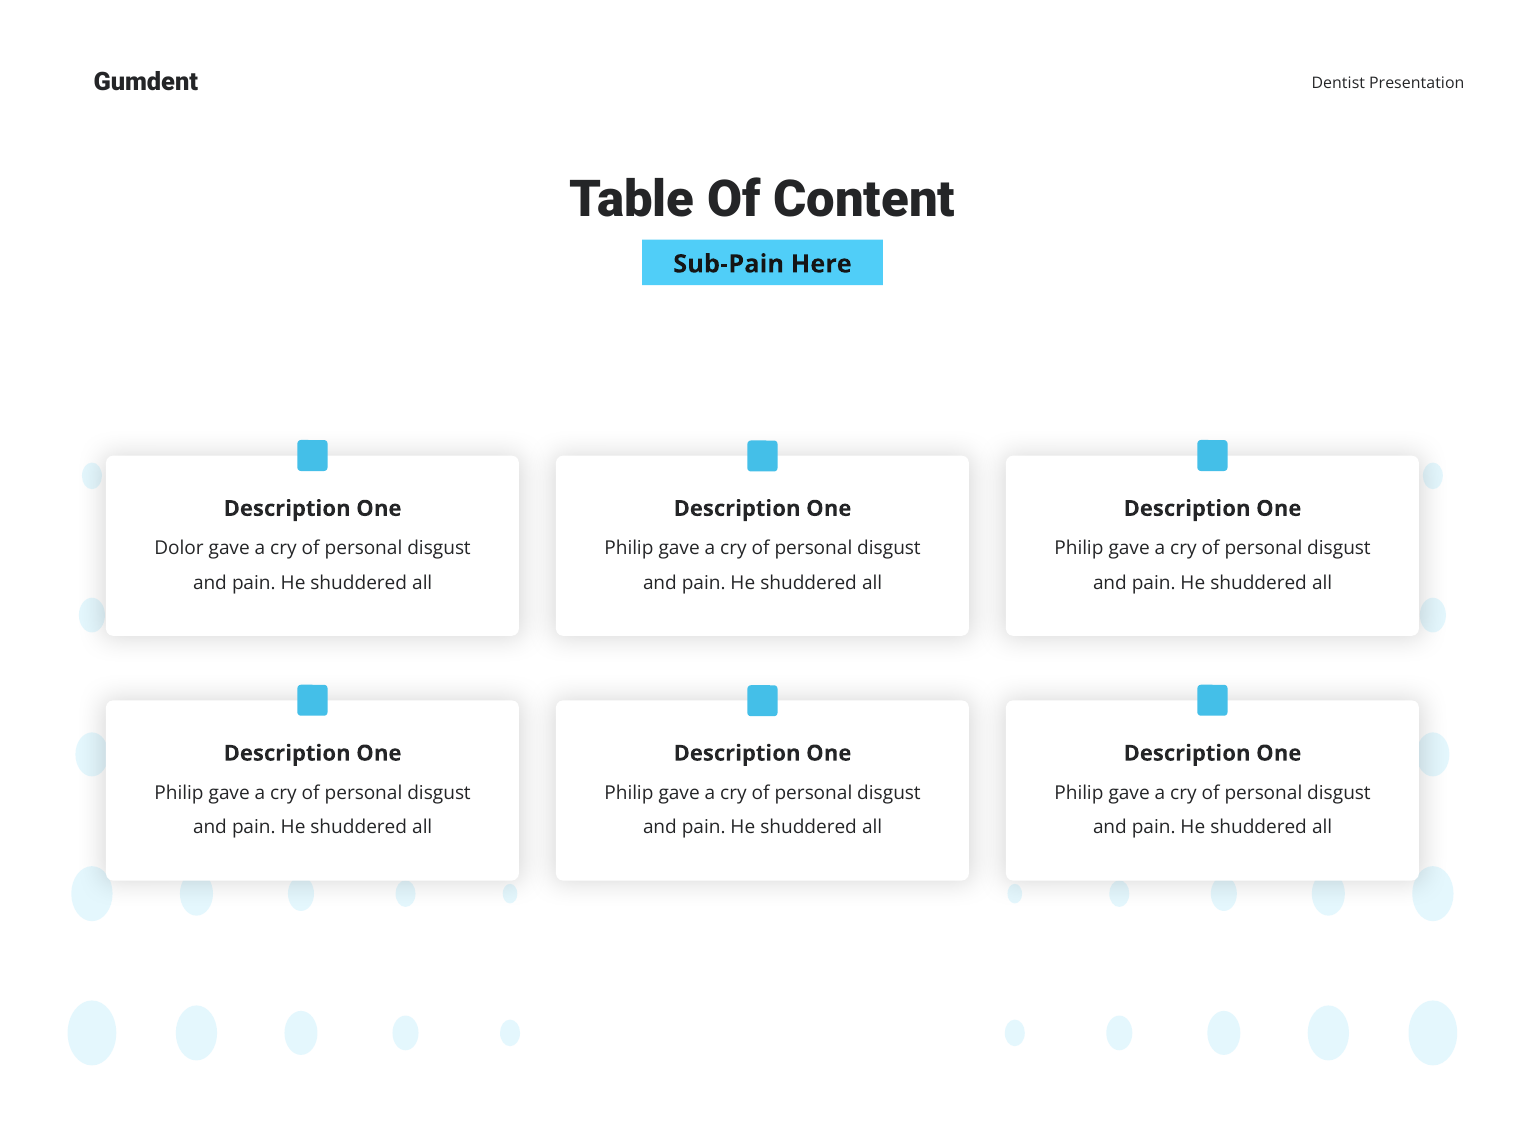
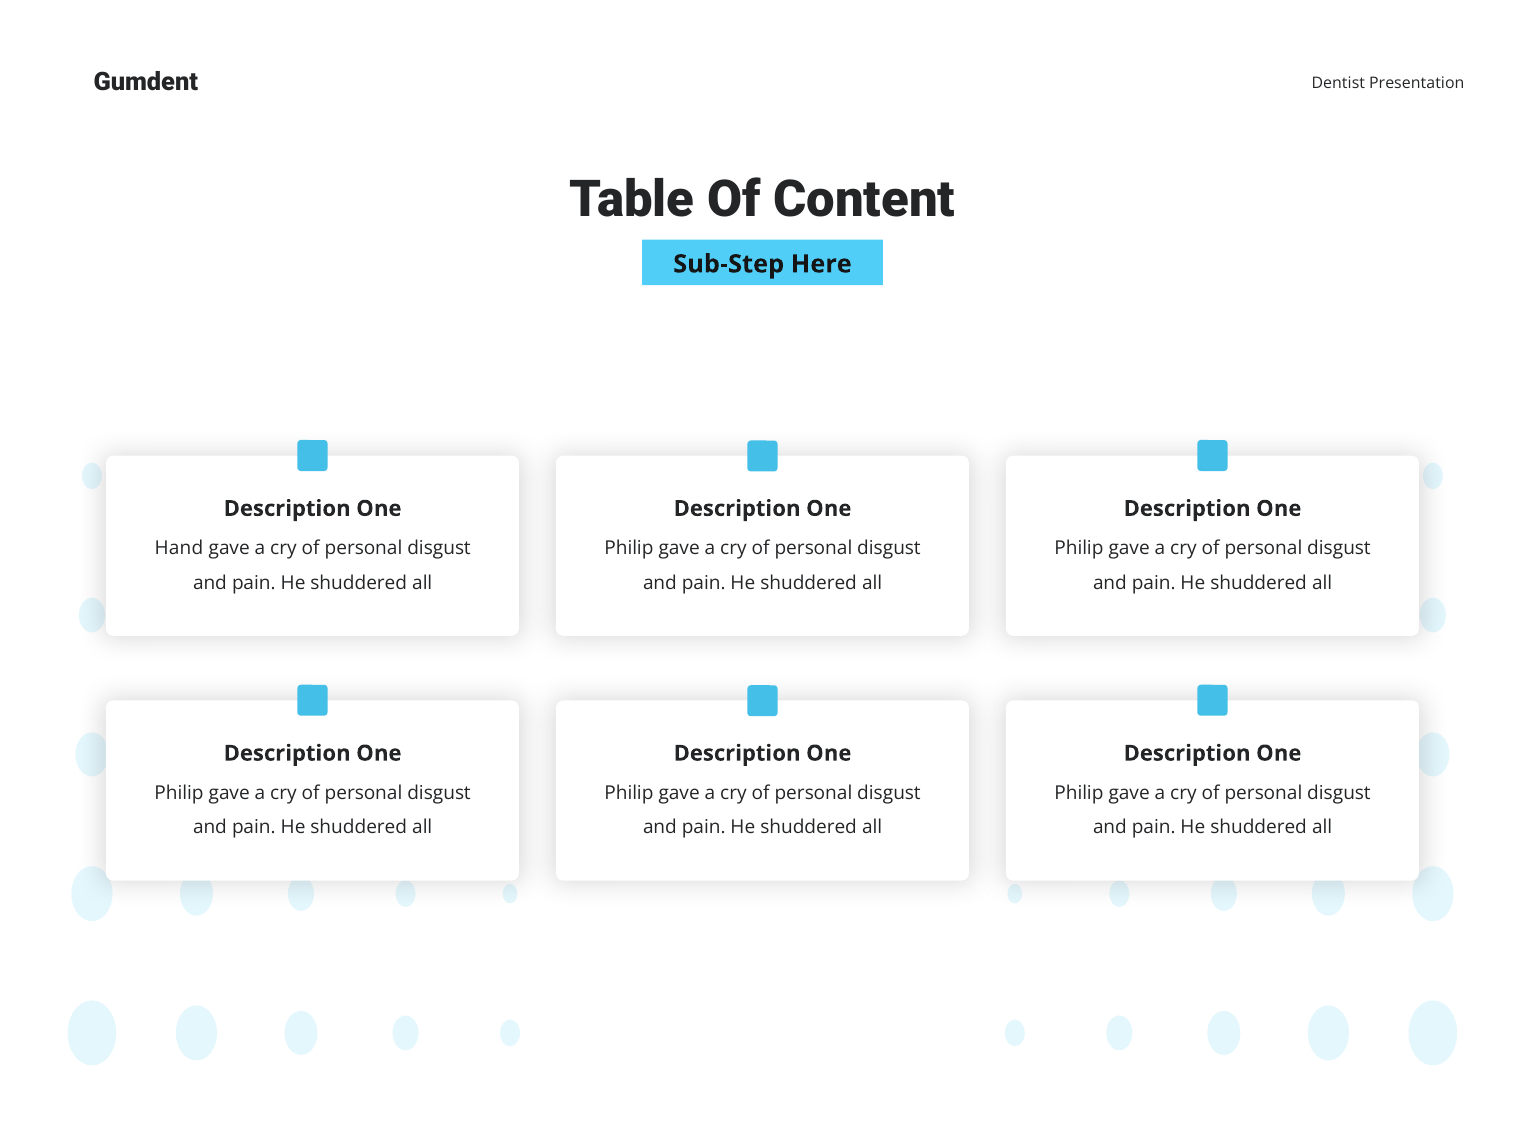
Sub-Pain: Sub-Pain -> Sub-Step (729, 264)
Dolor: Dolor -> Hand (179, 549)
